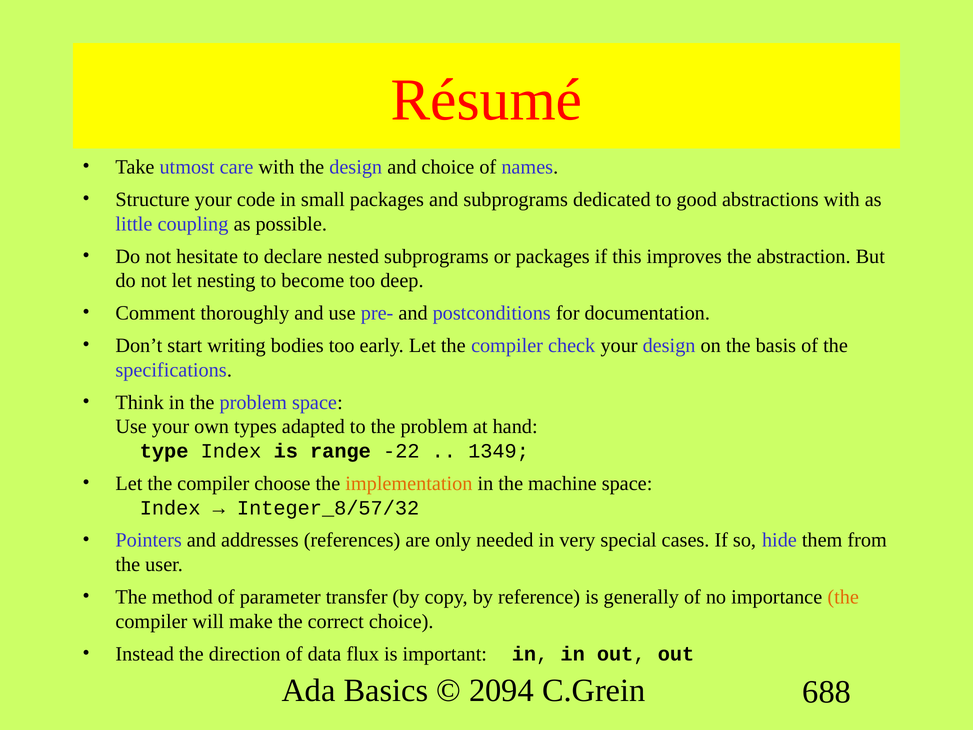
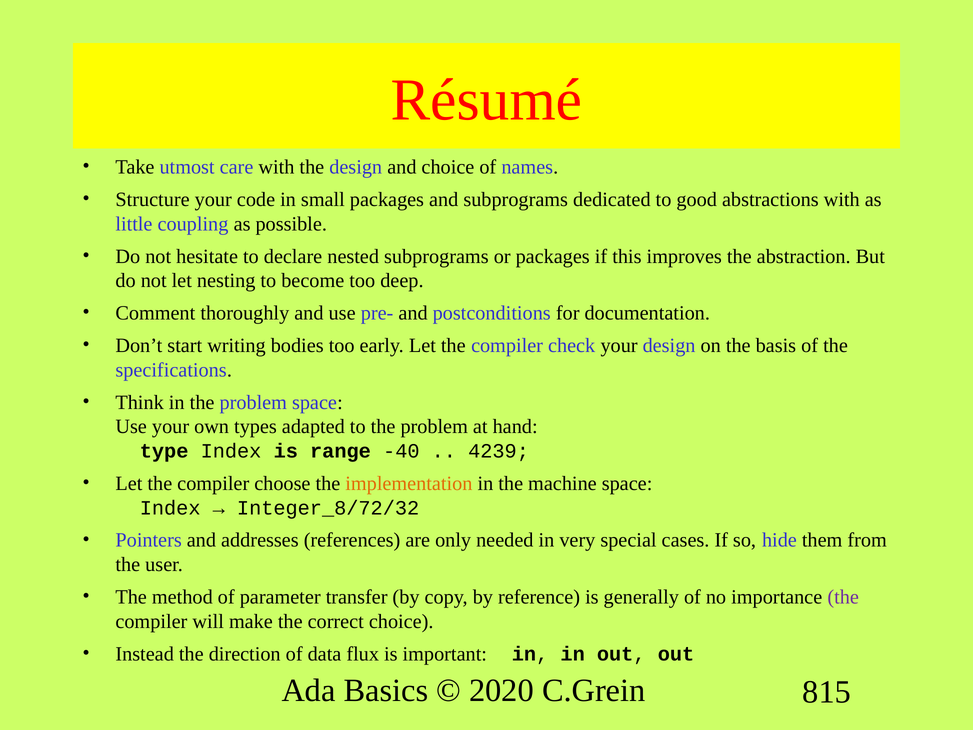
-22: -22 -> -40 (401, 451)
1349: 1349 -> 4239 (499, 451)
Integer_8/57/32: Integer_8/57/32 -> Integer_8/72/32 (328, 508)
the colour: orange -> purple (843, 597)
2094: 2094 -> 2020 (501, 690)
688: 688 -> 815 (827, 692)
